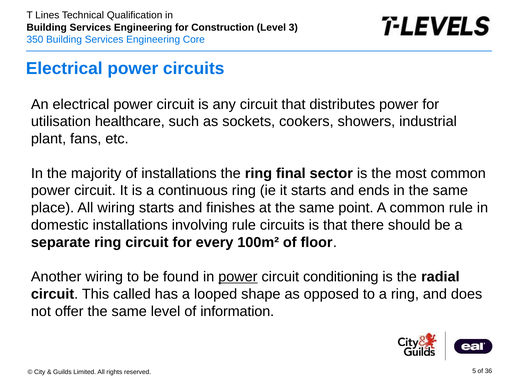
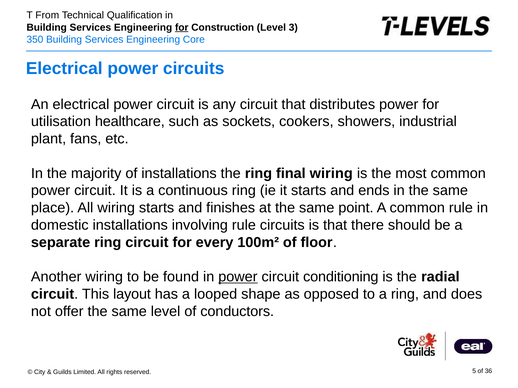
Lines: Lines -> From (47, 15)
for underline: none -> present (182, 27)
final sector: sector -> wiring (331, 174)
called: called -> layout (132, 294)
information: information -> conductors (237, 312)
